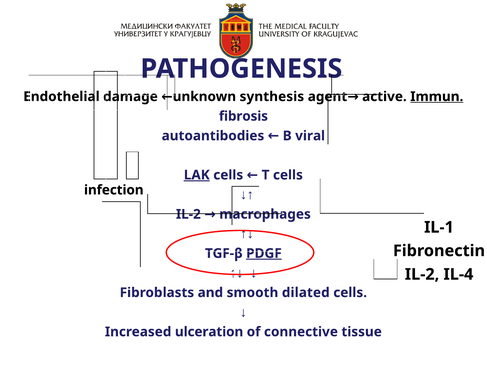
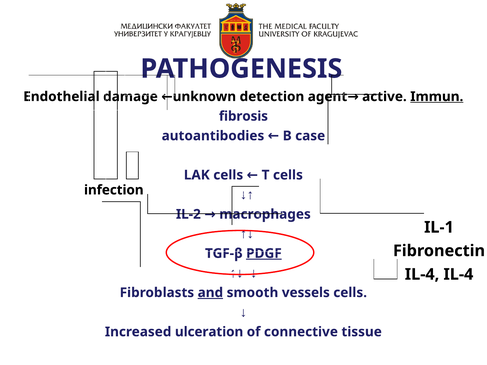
synthesis: synthesis -> detection (272, 97)
viral: viral -> case (310, 136)
LAK underline: present -> none (197, 175)
IL-2: IL-2 -> IL-4 (422, 275)
and underline: none -> present (210, 293)
dilated: dilated -> vessels (306, 293)
